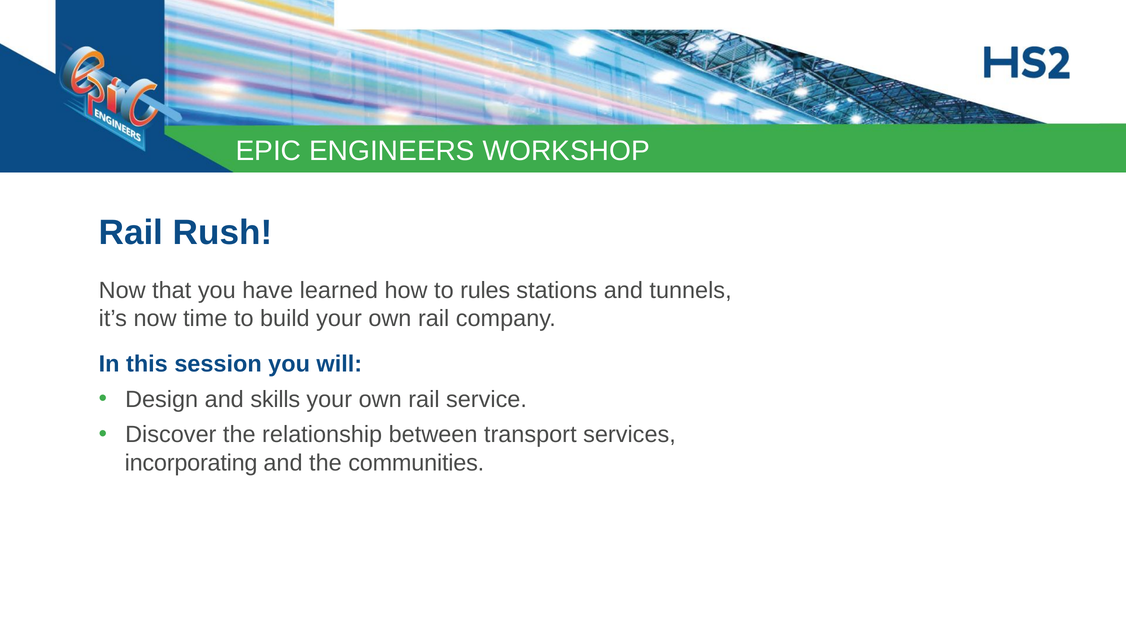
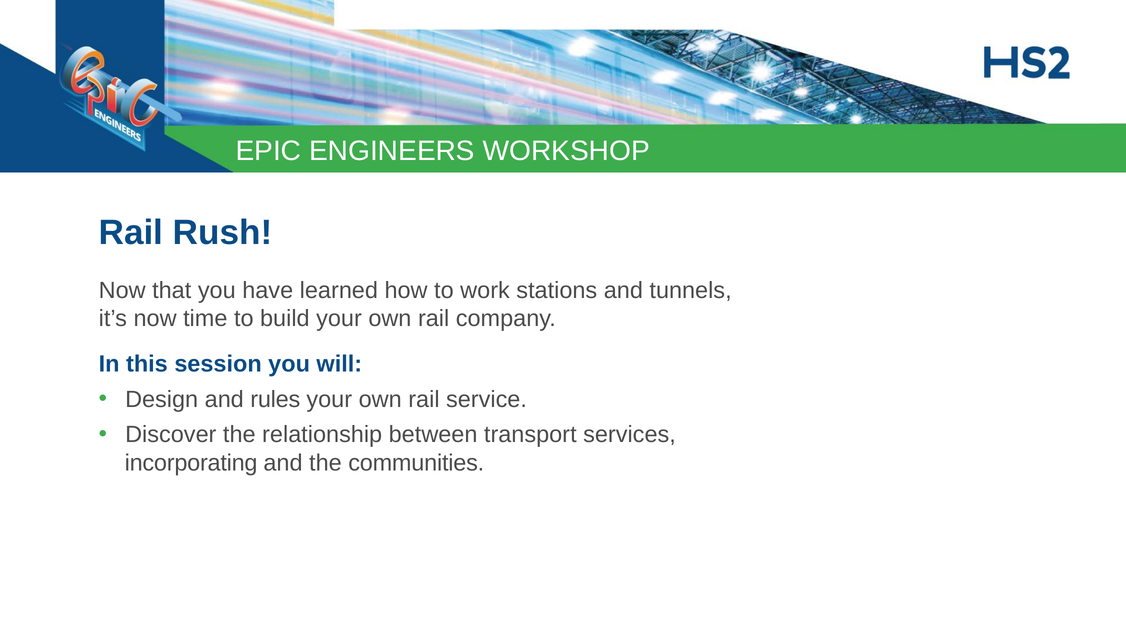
rules: rules -> work (485, 291)
skills: skills -> rules (275, 400)
